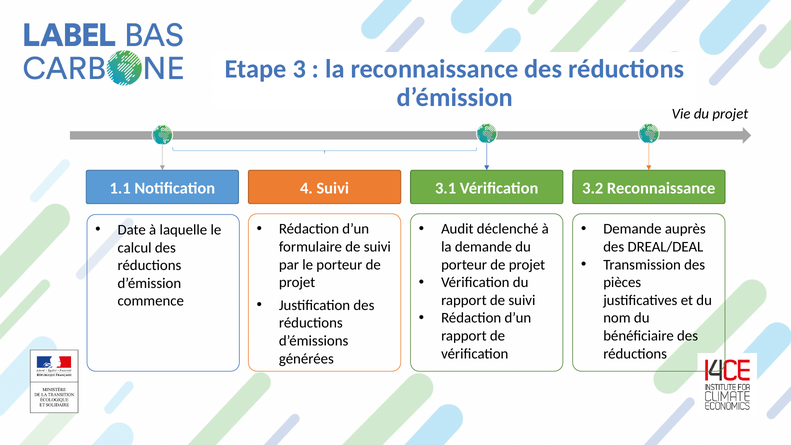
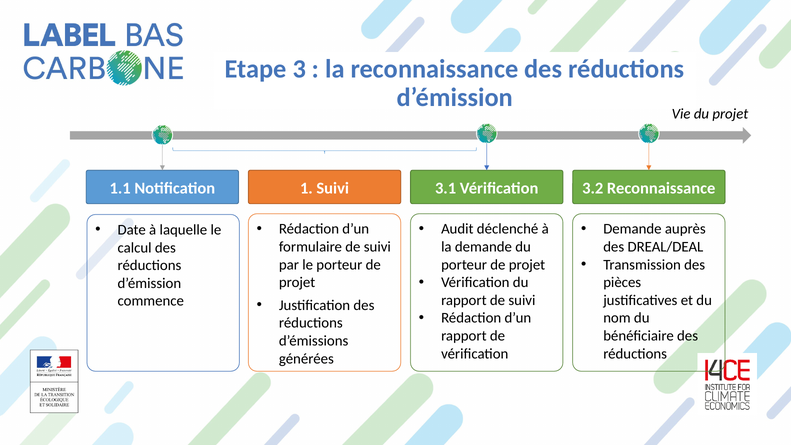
4: 4 -> 1 (306, 188)
